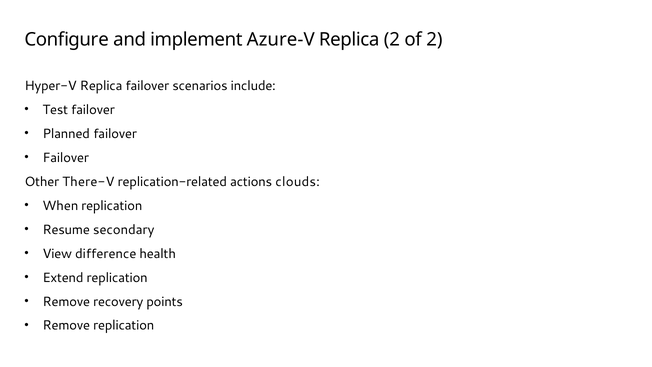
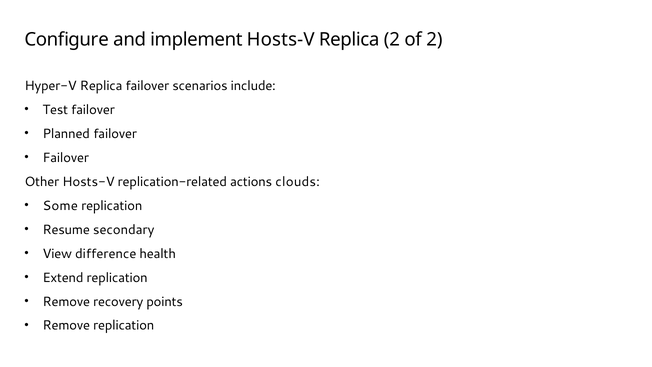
implement Azure-V: Azure-V -> Hosts-V (281, 40)
Other There-V: There-V -> Hosts-V (88, 182)
When: When -> Some (60, 205)
